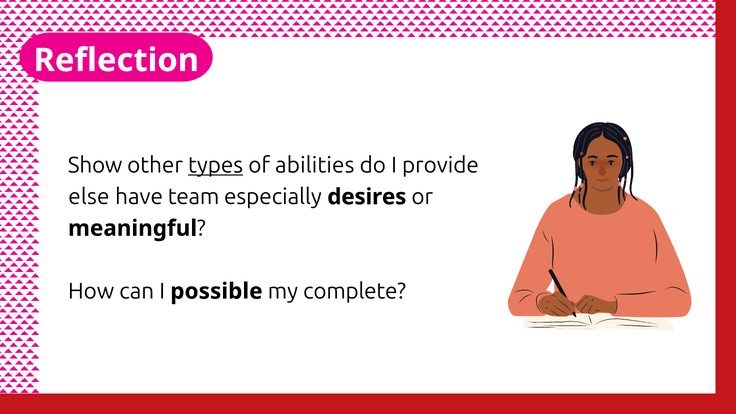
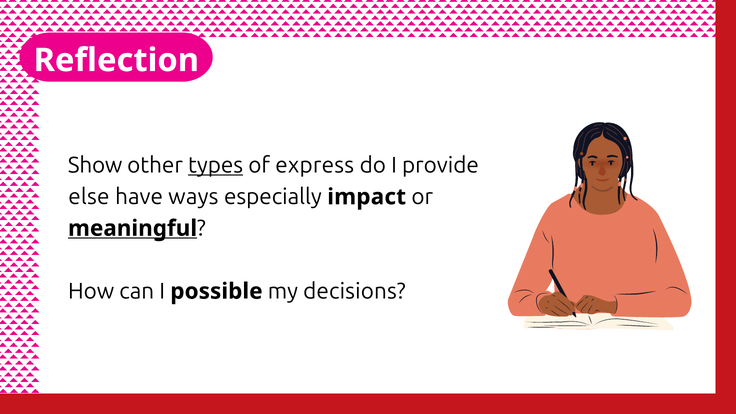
abilities: abilities -> express (315, 165)
team: team -> ways (193, 197)
desires: desires -> impact (367, 197)
meaningful underline: none -> present (132, 228)
complete: complete -> decisions (354, 291)
